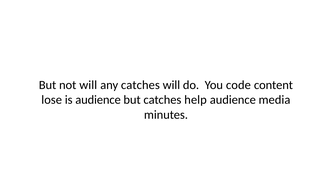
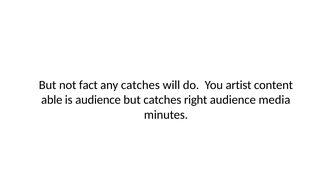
not will: will -> fact (88, 85)
code: code -> artist (239, 85)
lose: lose -> able (52, 100)
help: help -> right (196, 100)
